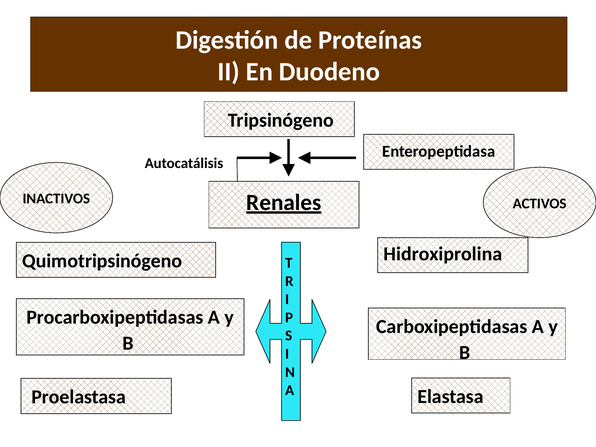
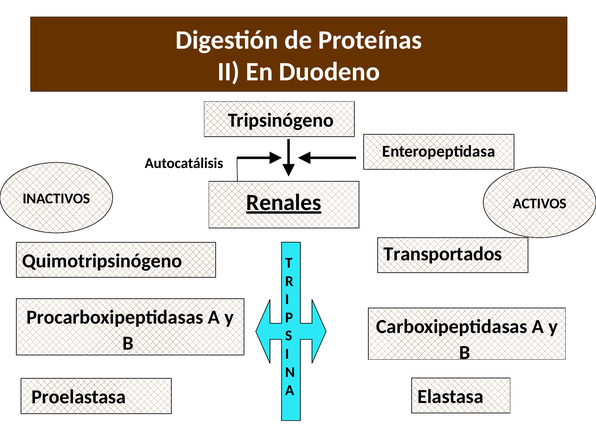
Hidroxiprolina: Hidroxiprolina -> Transportados (443, 254)
